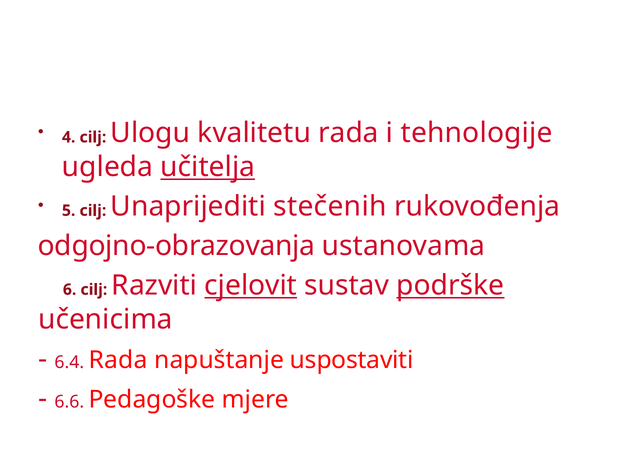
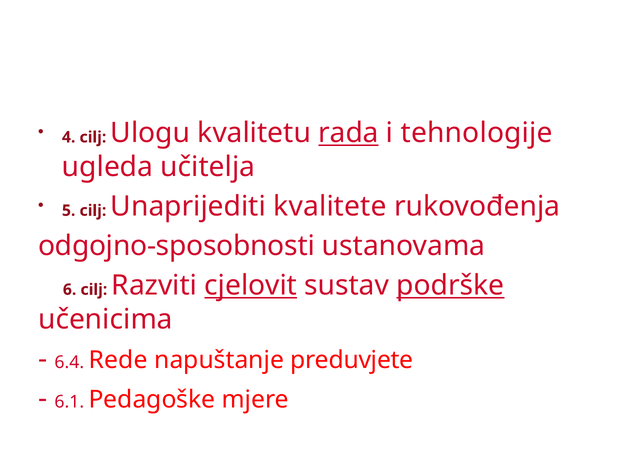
rada underline: none -> present (349, 133)
učitelja underline: present -> none (208, 167)
stečenih: stečenih -> kvalitete (330, 207)
odgojno-obrazovanja: odgojno-obrazovanja -> odgojno-sposobnosti (176, 246)
6.4 Rada: Rada -> Rede (118, 360)
uspostaviti: uspostaviti -> preduvjete (352, 360)
6.6: 6.6 -> 6.1 (69, 402)
